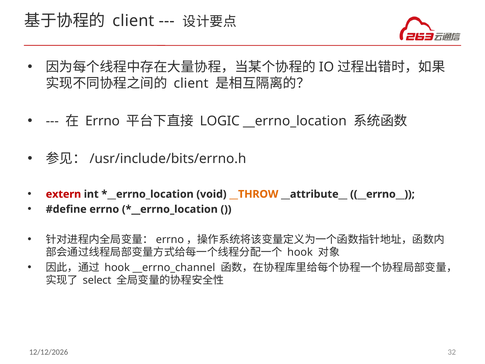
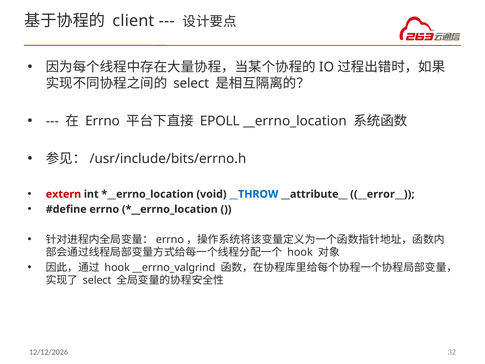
client: client -> select (191, 83)
LOGIC: LOGIC -> EPOLL (220, 121)
__THROW colour: orange -> blue (254, 194)
__errno__: __errno__ -> __error__ (382, 194)
__errno_channel: __errno_channel -> __errno_valgrind (174, 267)
